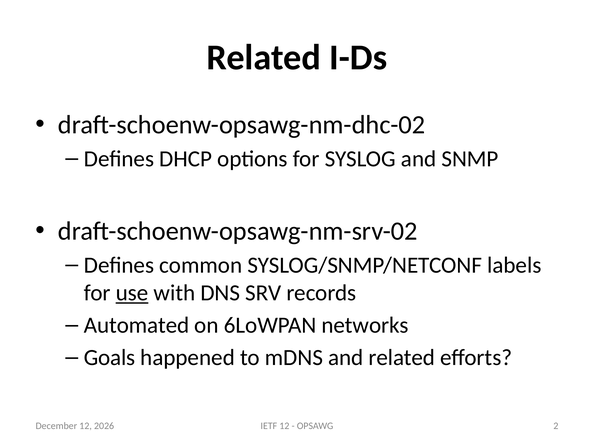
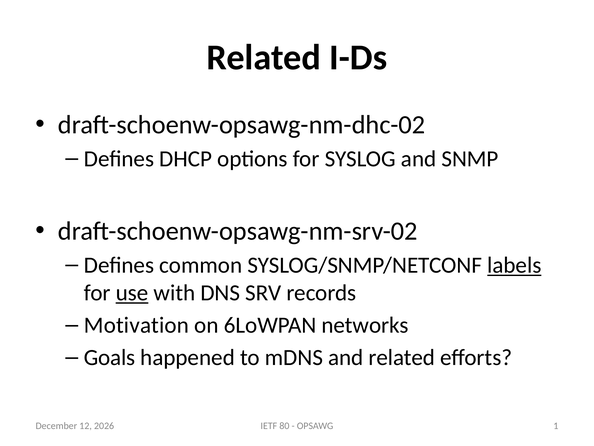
labels underline: none -> present (514, 265)
Automated: Automated -> Motivation (136, 325)
IETF 12: 12 -> 80 (284, 425)
2: 2 -> 1 (556, 425)
